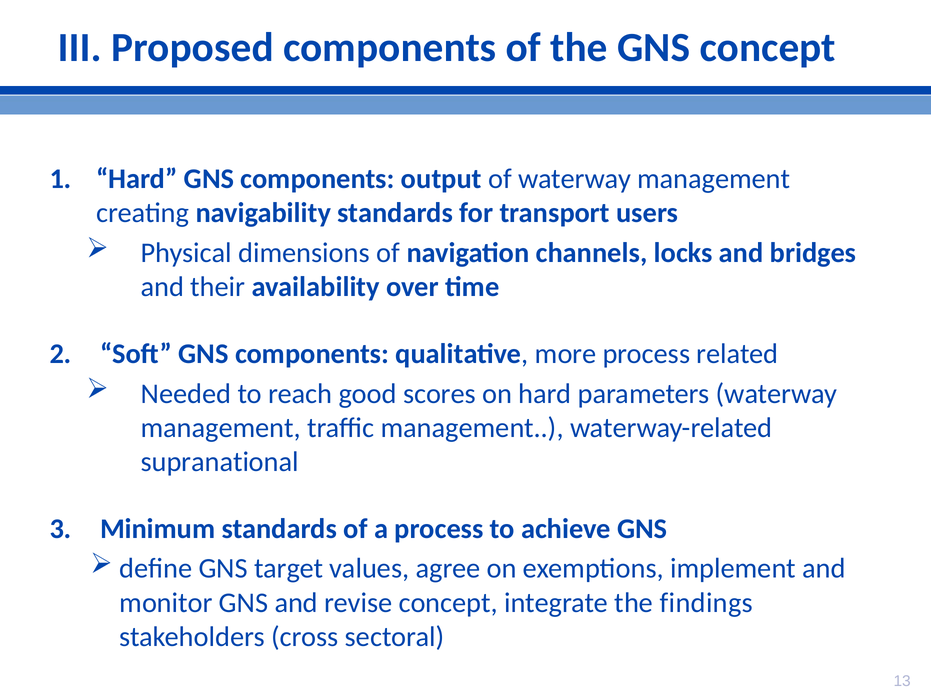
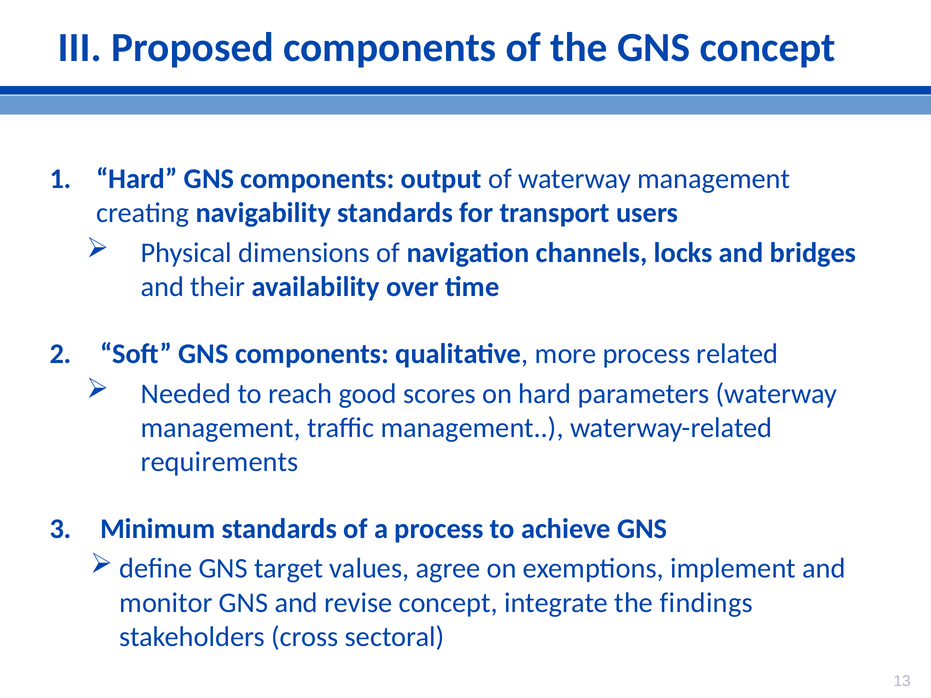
supranational: supranational -> requirements (220, 462)
